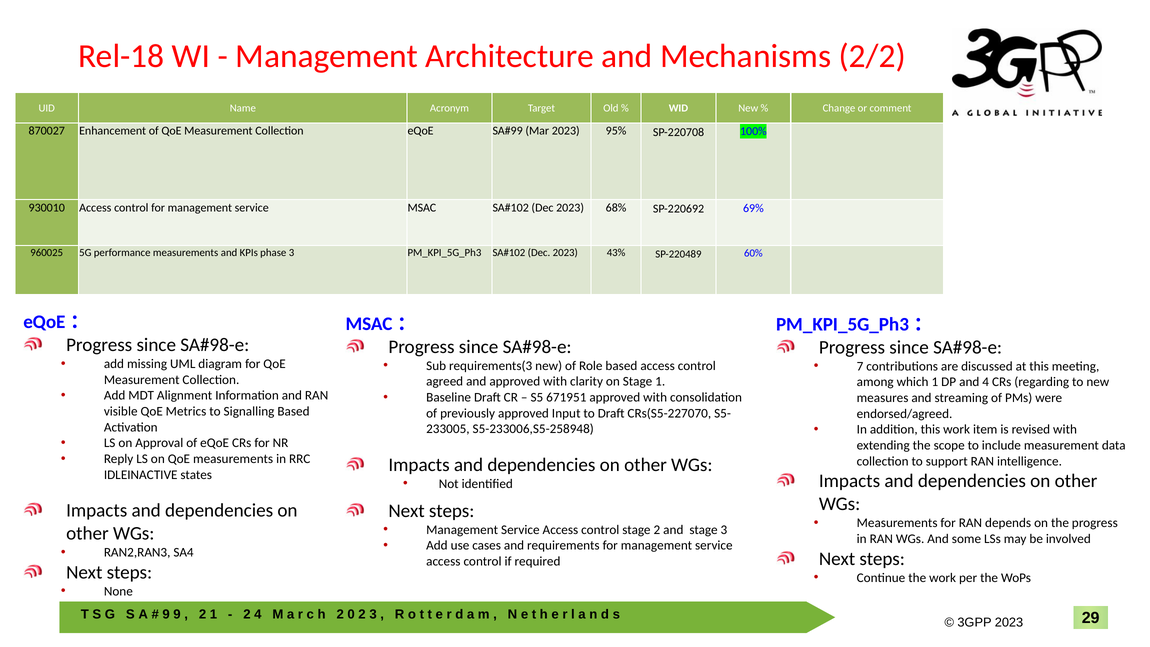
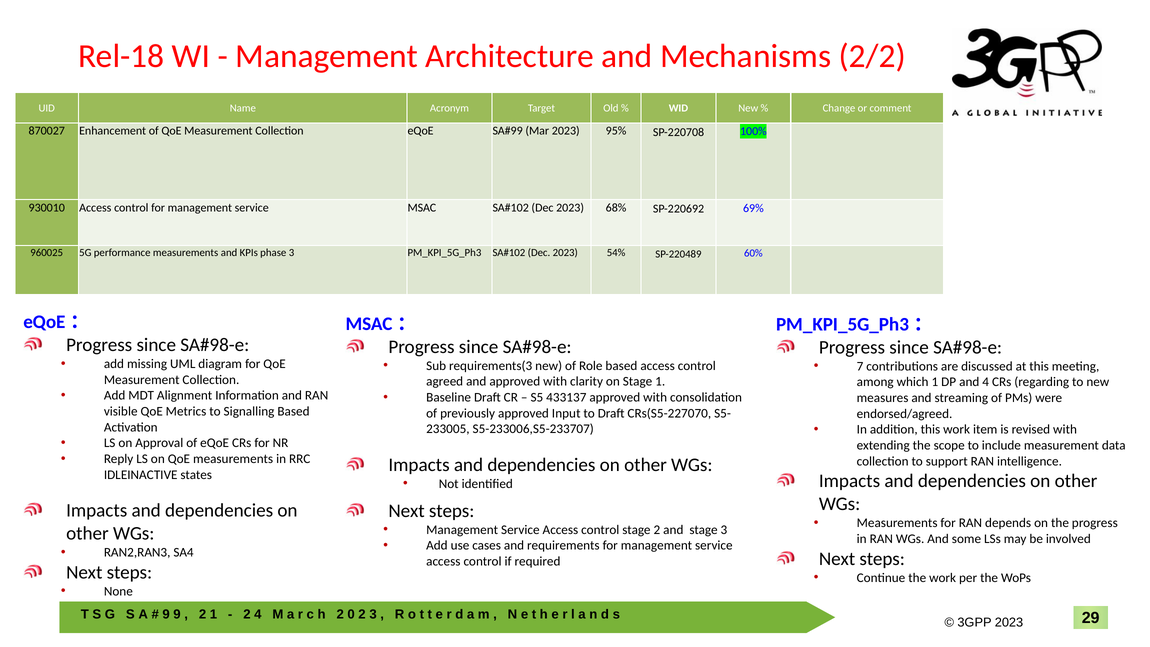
43%: 43% -> 54% (616, 253)
671951: 671951 -> 433137 (566, 397)
S5-233006,S5-258948: S5-233006,S5-258948 -> S5-233006,S5-233707 (533, 429)
